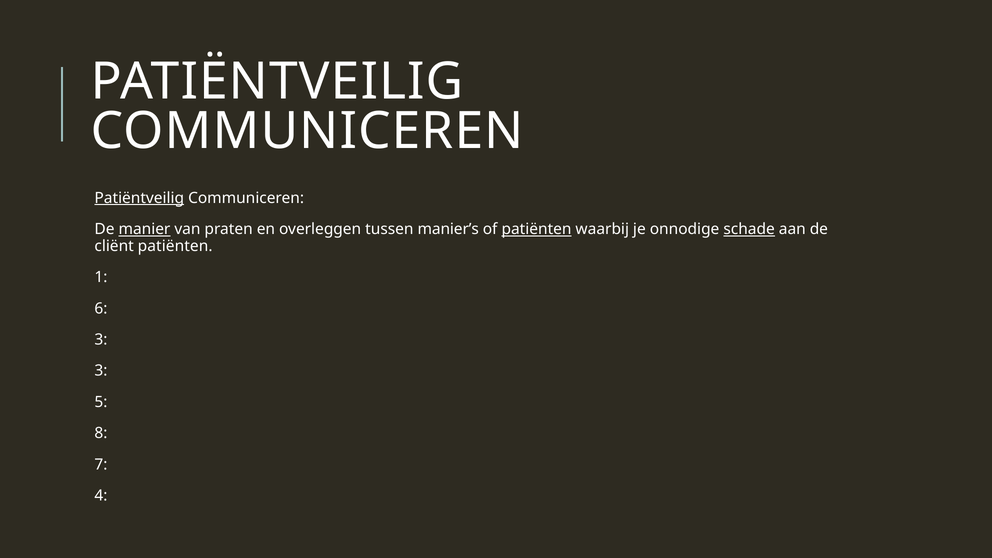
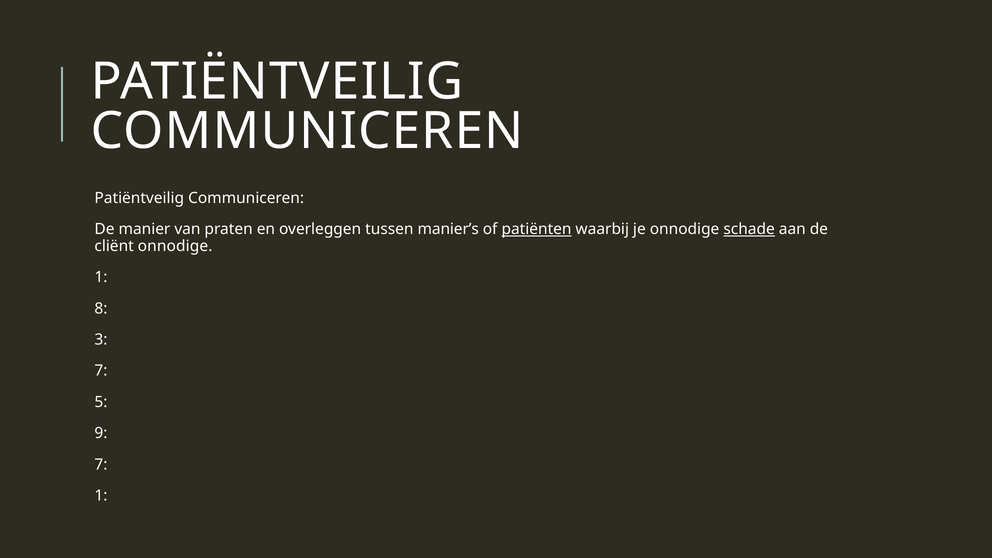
Patiëntveilig underline: present -> none (139, 198)
manier underline: present -> none (144, 229)
cliënt patiënten: patiënten -> onnodige (175, 246)
6: 6 -> 8 (101, 308)
3: 3 -> 7 (101, 371)
8: 8 -> 9 (101, 433)
4: 4 -> 1 (101, 496)
